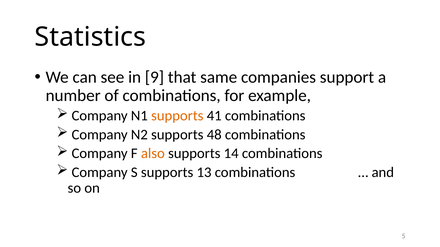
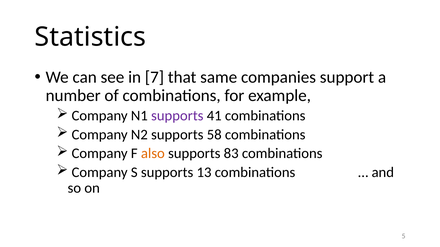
9: 9 -> 7 (154, 77)
supports colour: orange -> purple (177, 116)
48: 48 -> 58 (214, 135)
14: 14 -> 83 (231, 154)
